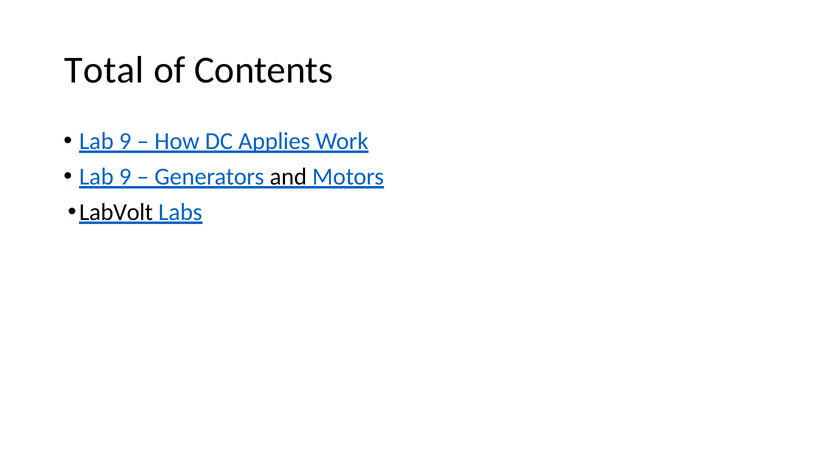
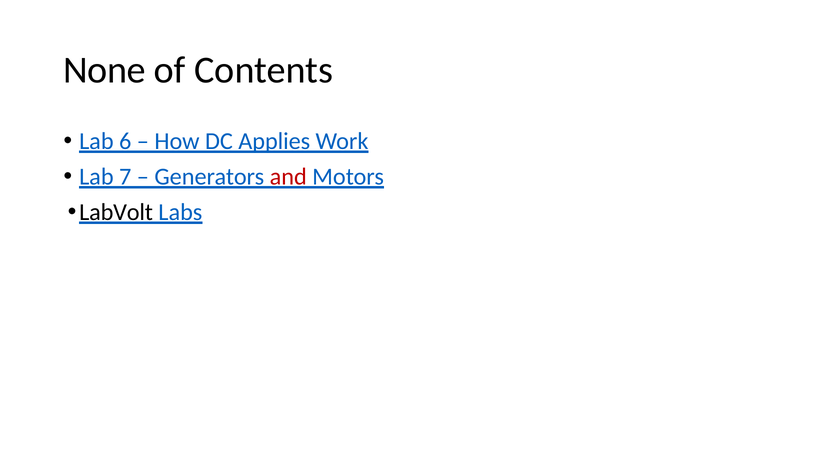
Total: Total -> None (105, 70)
9: 9 -> 6 (125, 141)
9: 9 -> 7 (125, 177)
and colour: black -> red (288, 177)
